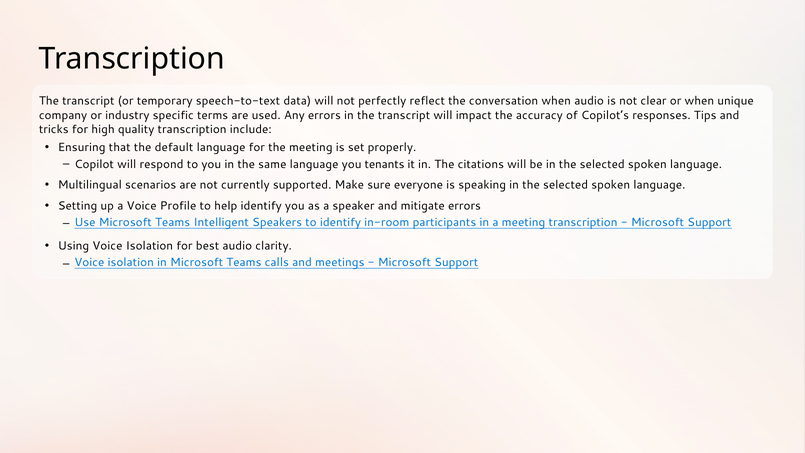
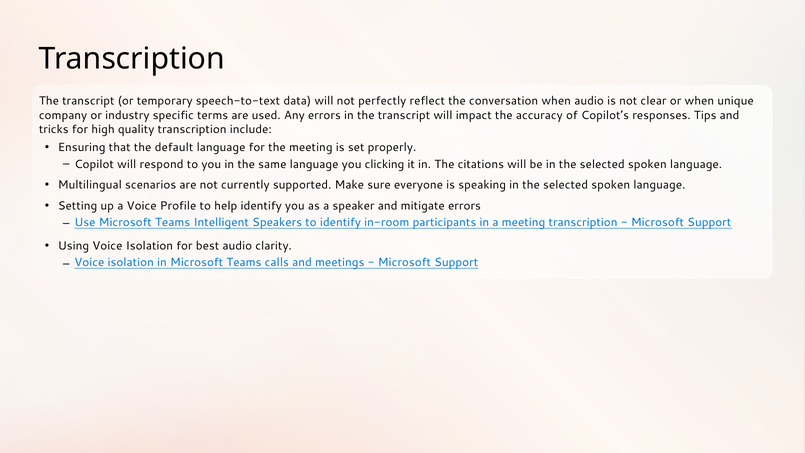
tenants: tenants -> clicking (385, 164)
